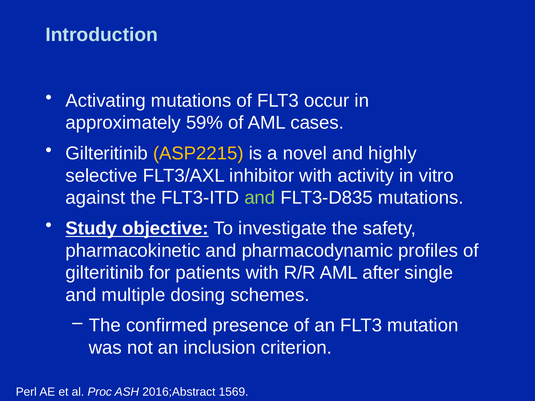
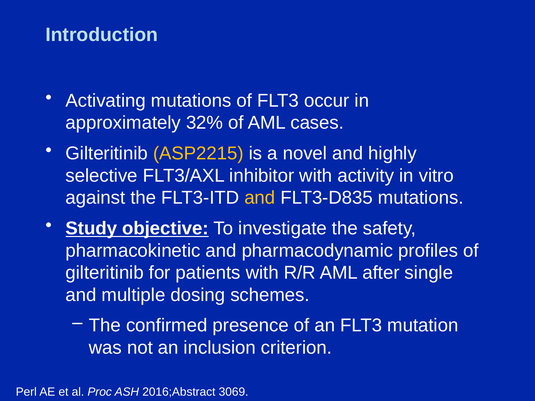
59%: 59% -> 32% (205, 123)
and colour: light green -> yellow (260, 198)
1569: 1569 -> 3069 (234, 392)
